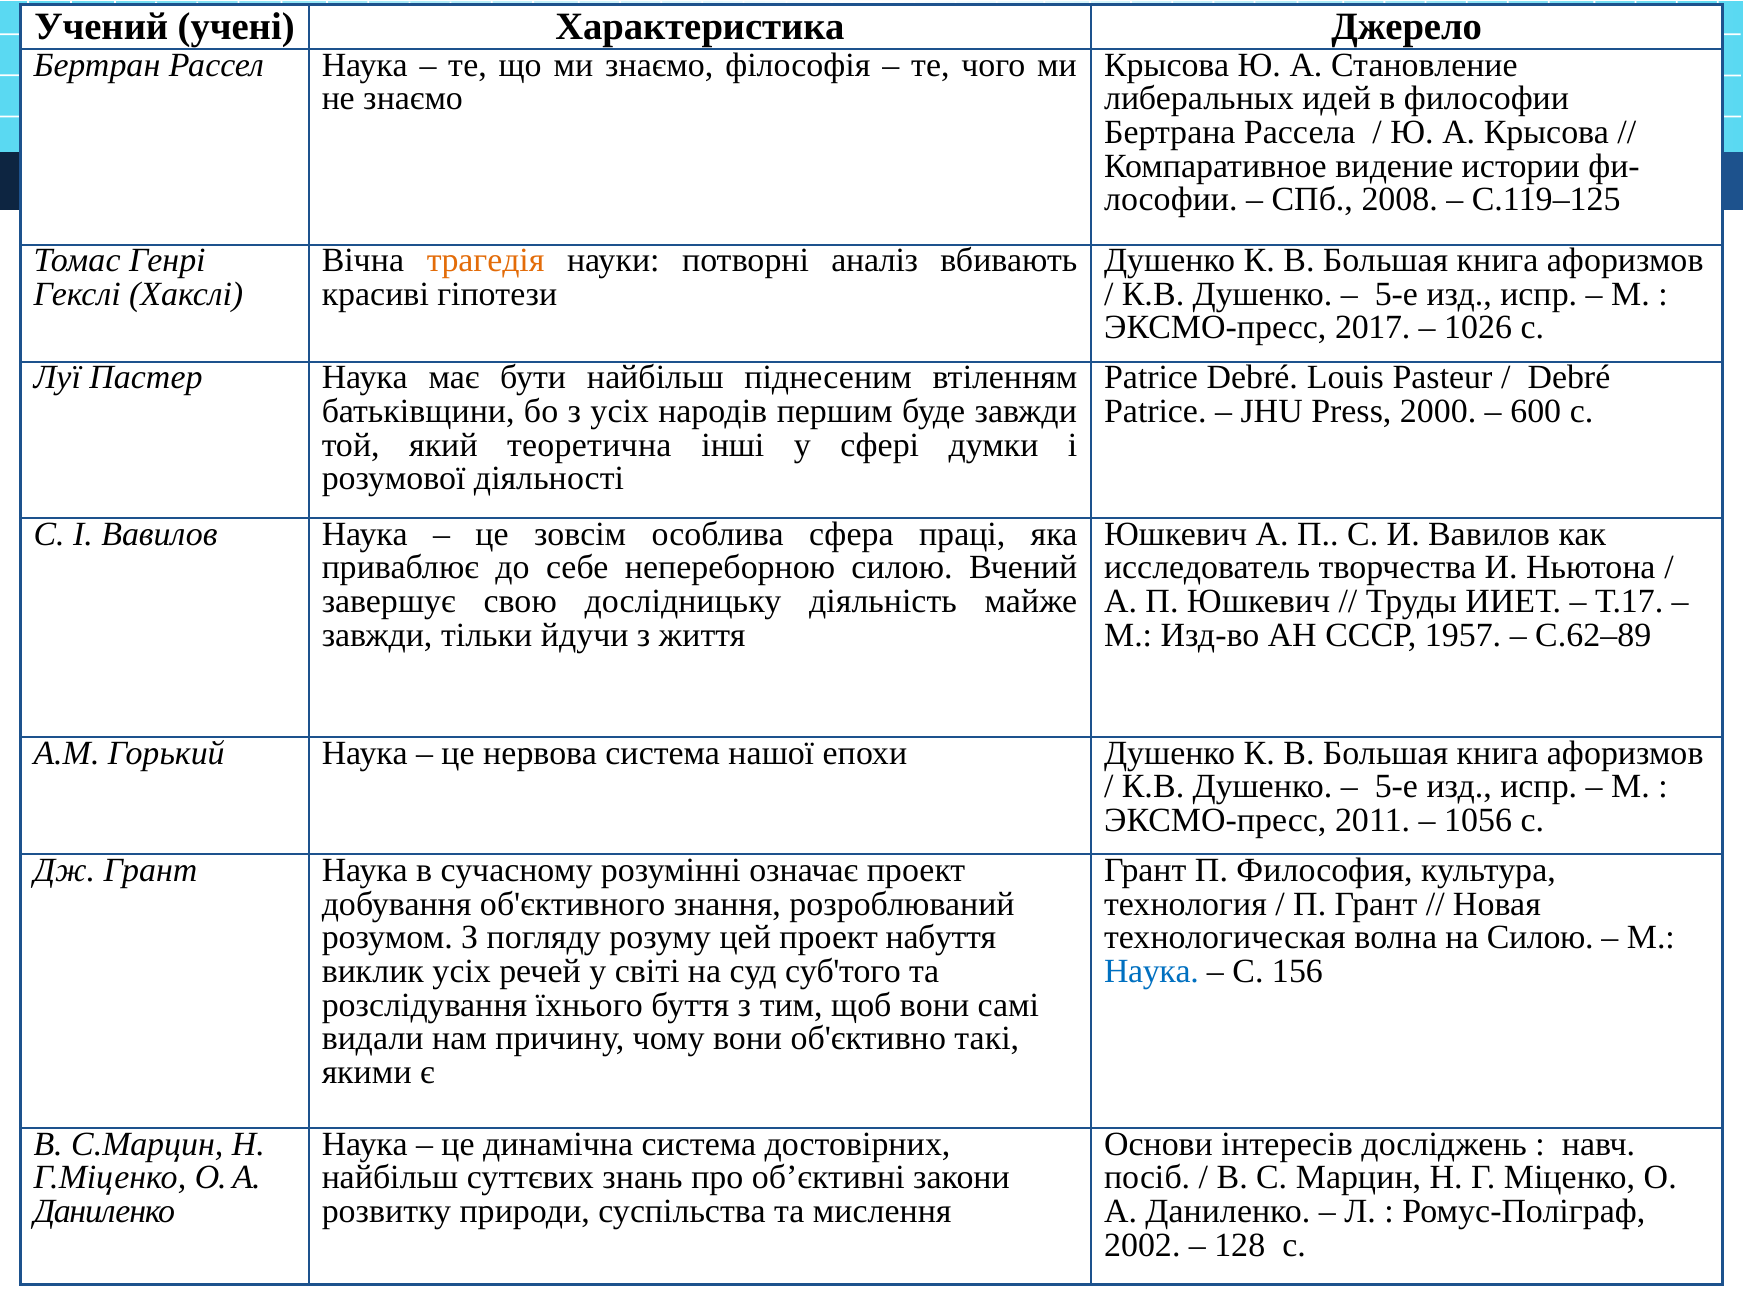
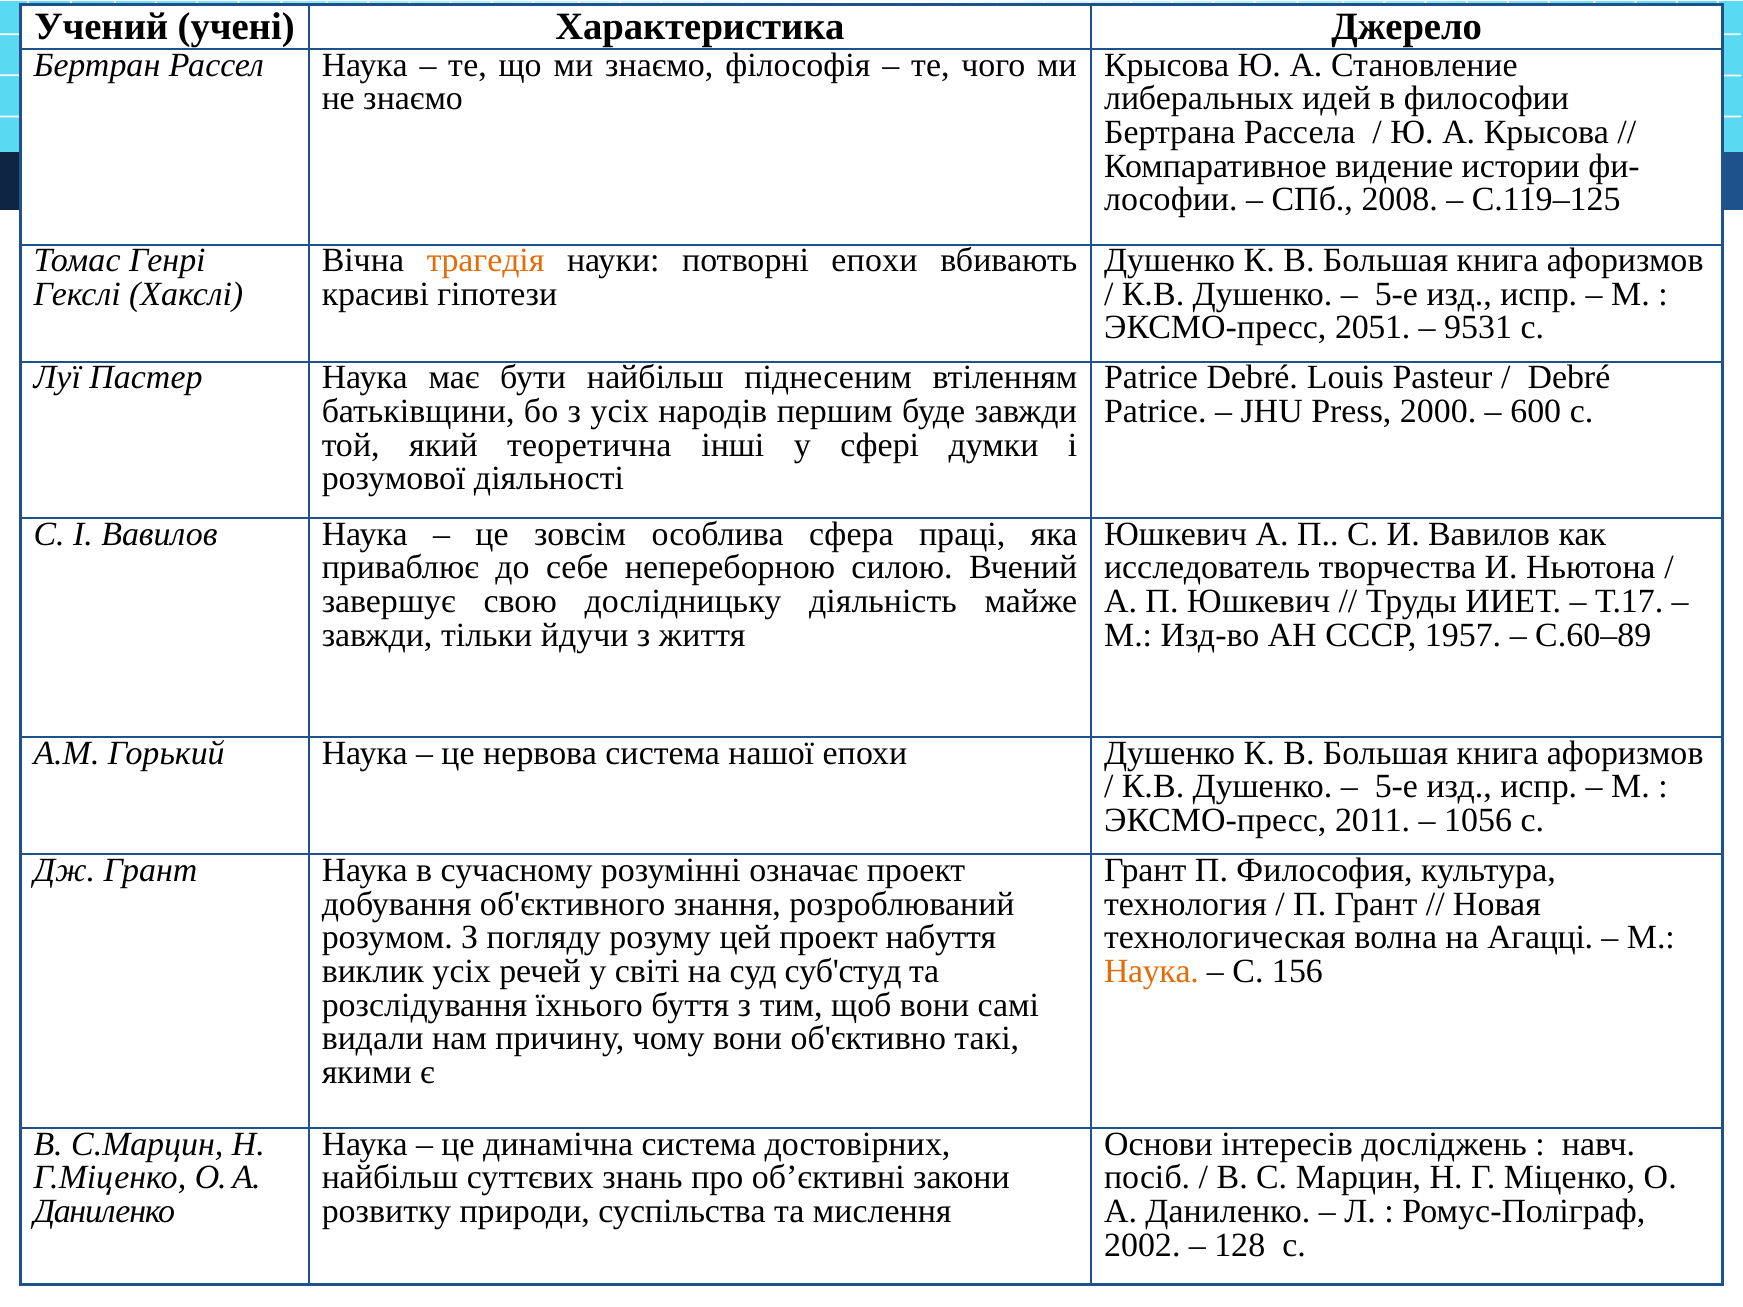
потворні аналіз: аналіз -> епохи (875, 260)
2017: 2017 -> 2051 (1373, 328)
1026: 1026 -> 9531 (1478, 328)
С.62–89: С.62–89 -> С.60–89 (1593, 635)
на Силою: Силою -> Агацці (1540, 938)
суб'того: суб'того -> суб'студ (843, 971)
Наука colour: blue -> orange (1151, 971)
